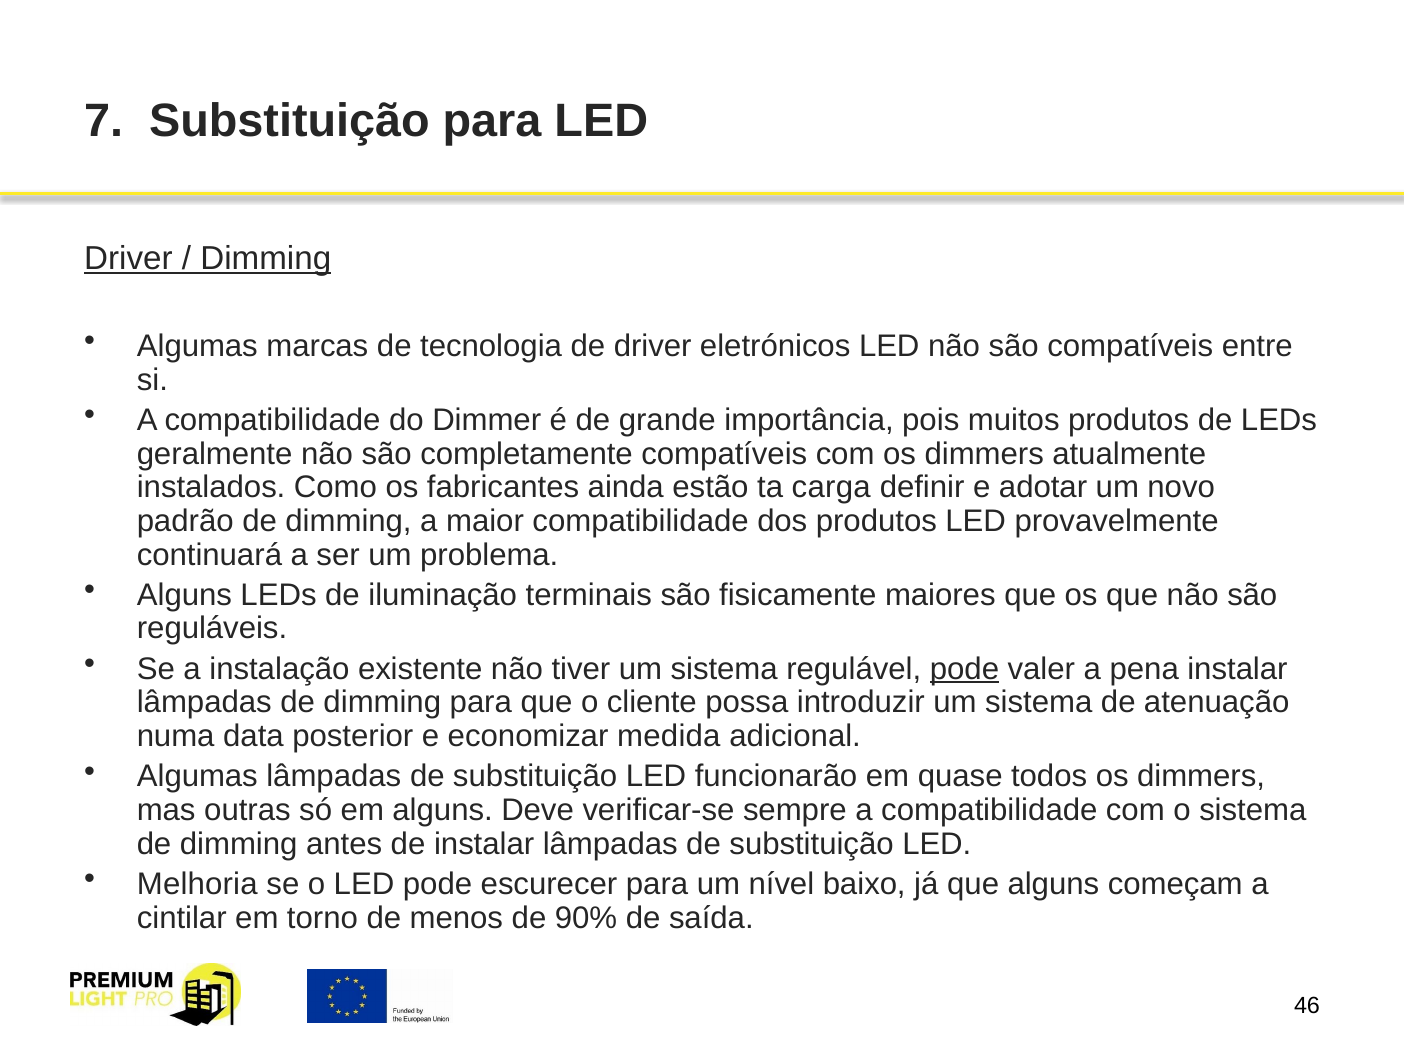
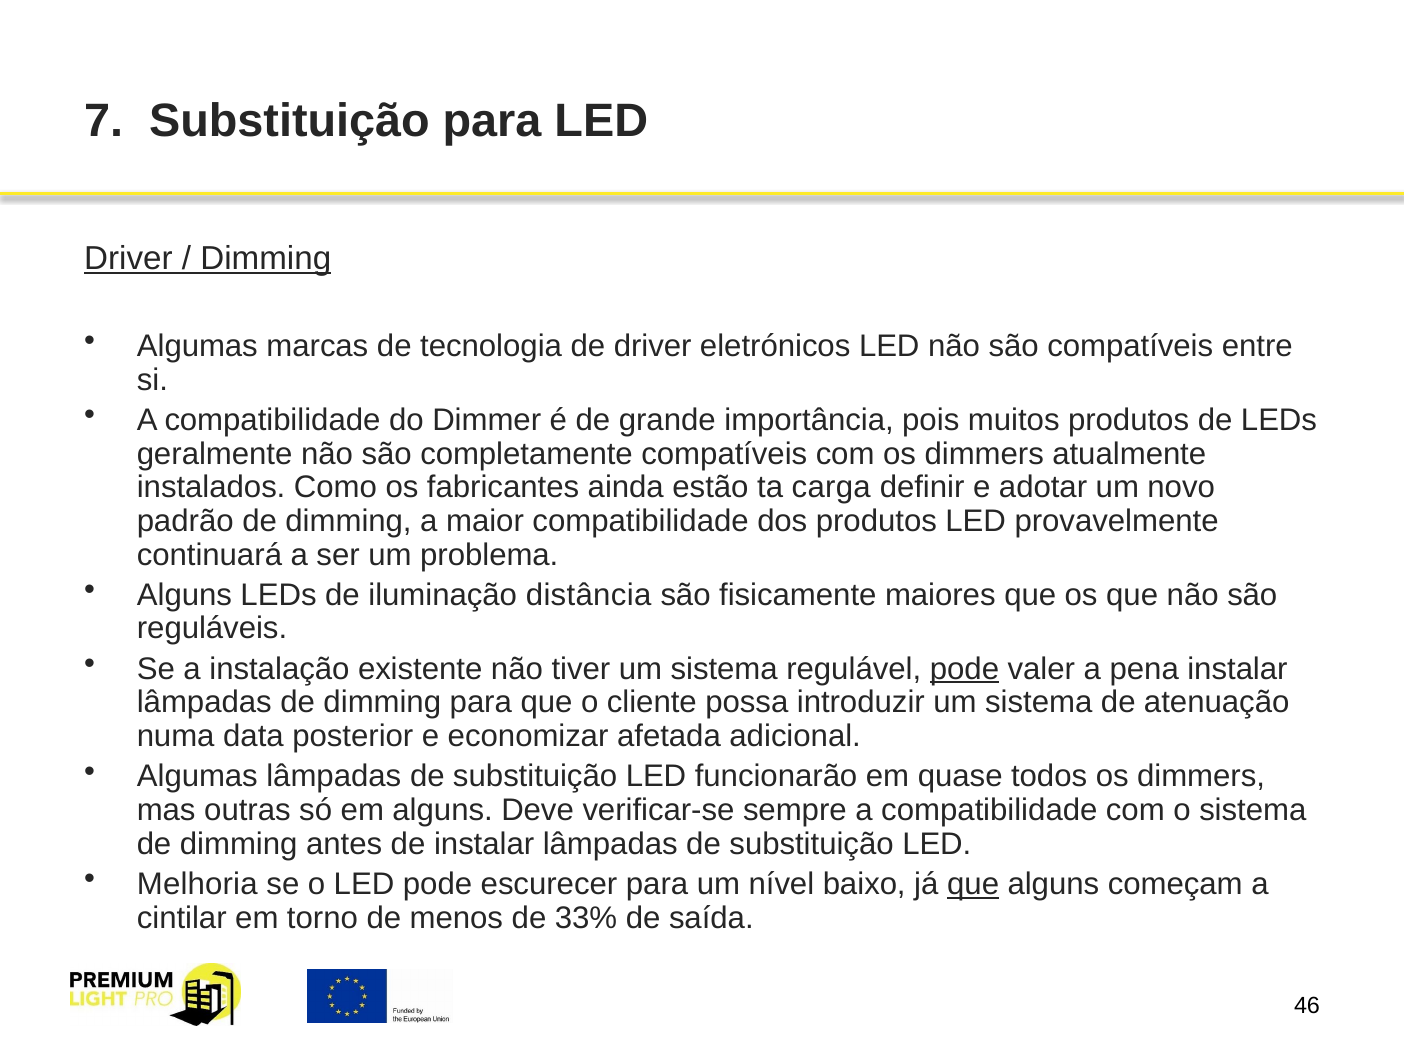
terminais: terminais -> distância (589, 595)
medida: medida -> afetada (669, 736)
que underline: none -> present (973, 884)
90%: 90% -> 33% (586, 918)
